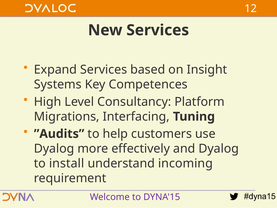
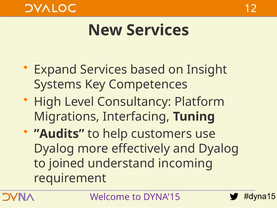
install: install -> joined (67, 163)
